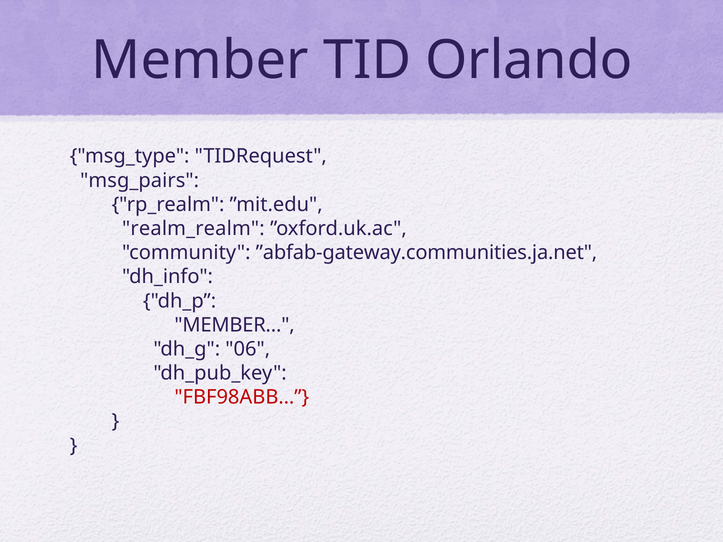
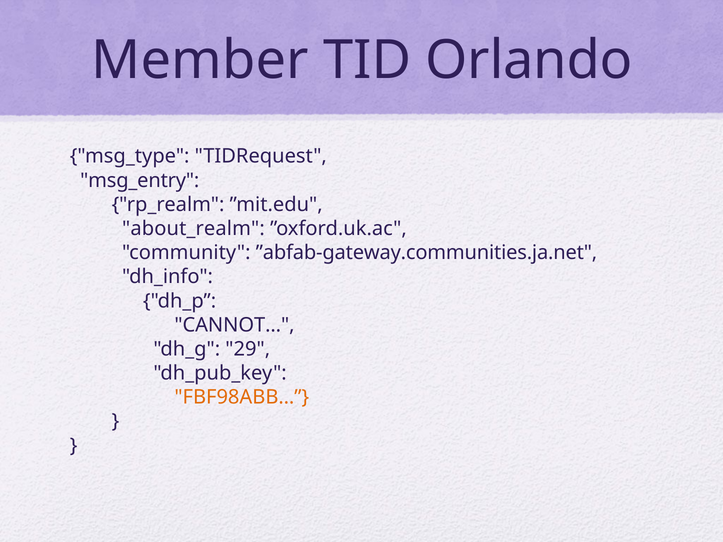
msg_pairs: msg_pairs -> msg_entry (140, 180)
realm_realm: realm_realm -> about_realm (193, 229)
MEMBER…: MEMBER… -> CANNOT… (234, 325)
06: 06 -> 29 (248, 349)
FBF98ABB… colour: red -> orange (242, 397)
